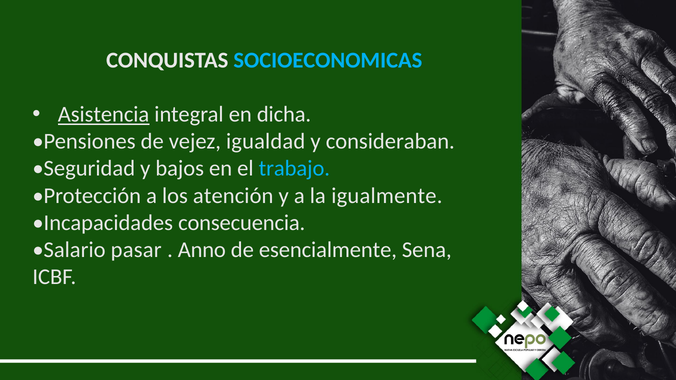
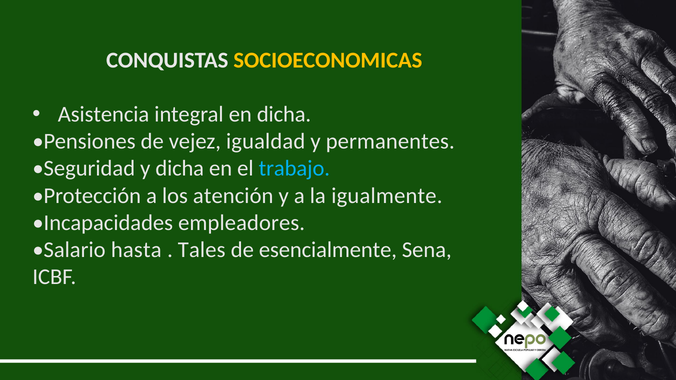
SOCIOECONOMICAS colour: light blue -> yellow (328, 60)
Asistencia underline: present -> none (104, 115)
consideraban: consideraban -> permanentes (390, 142)
y bajos: bajos -> dicha (180, 169)
consecuencia: consecuencia -> empleadores (242, 223)
pasar: pasar -> hasta (136, 250)
Anno: Anno -> Tales (202, 250)
